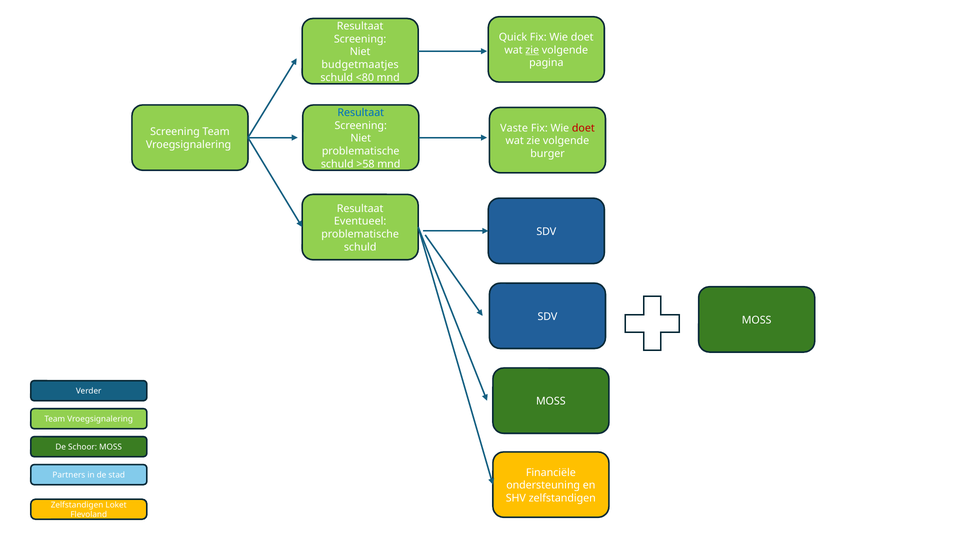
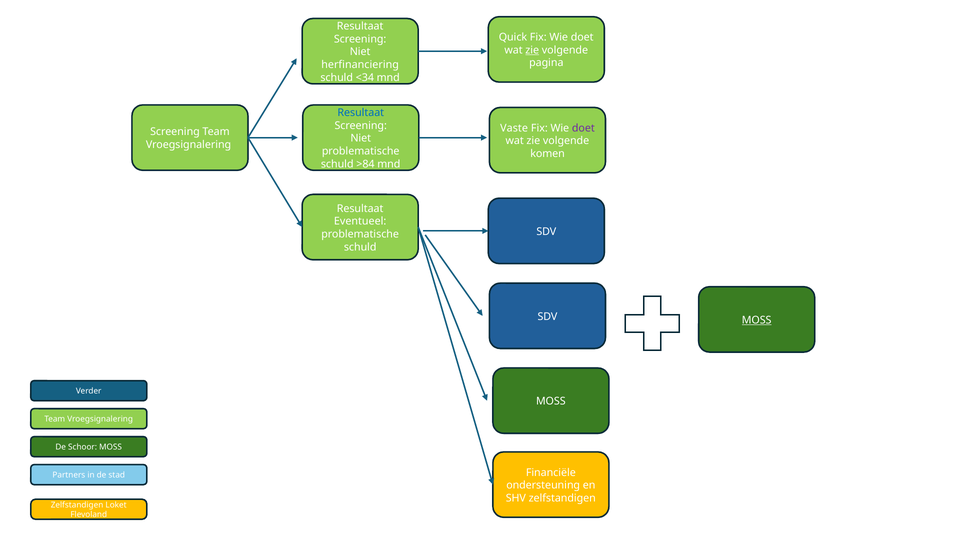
budgetmaatjes: budgetmaatjes -> herfinanciering (360, 65)
<80: <80 -> <34 (365, 78)
doet colour: red -> purple (583, 128)
burger: burger -> komen (548, 154)
>58: >58 -> >84 (365, 164)
MOSS underline: none -> present (757, 320)
